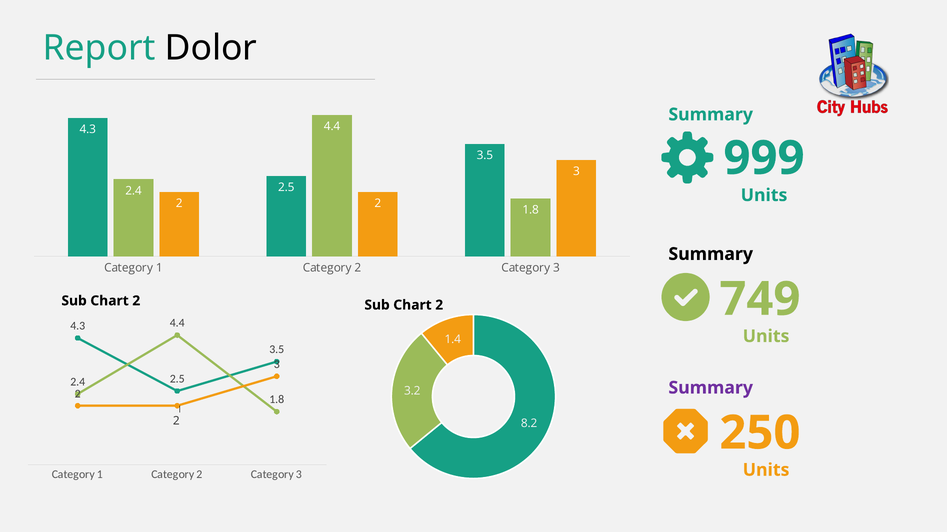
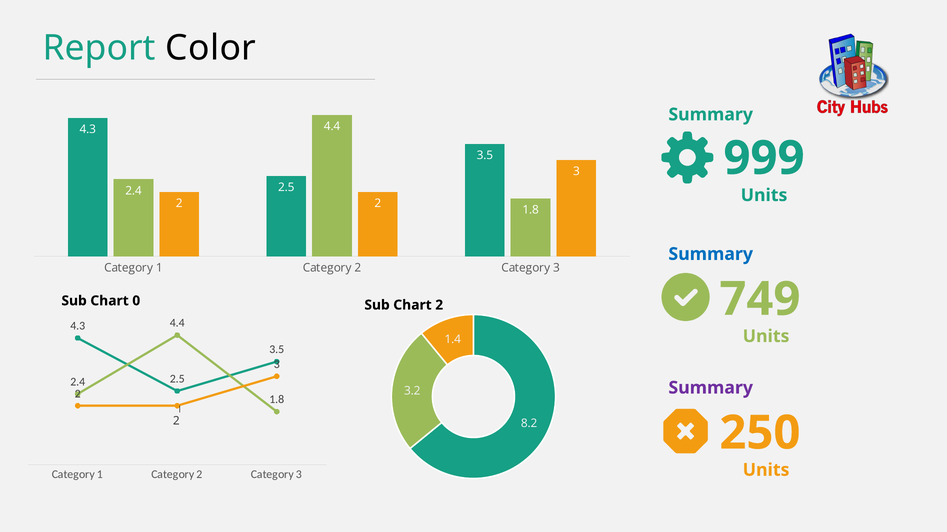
Dolor: Dolor -> Color (211, 48)
Summary colour: black -> blue (711, 254)
2: 2 -> 0 (136, 301)
